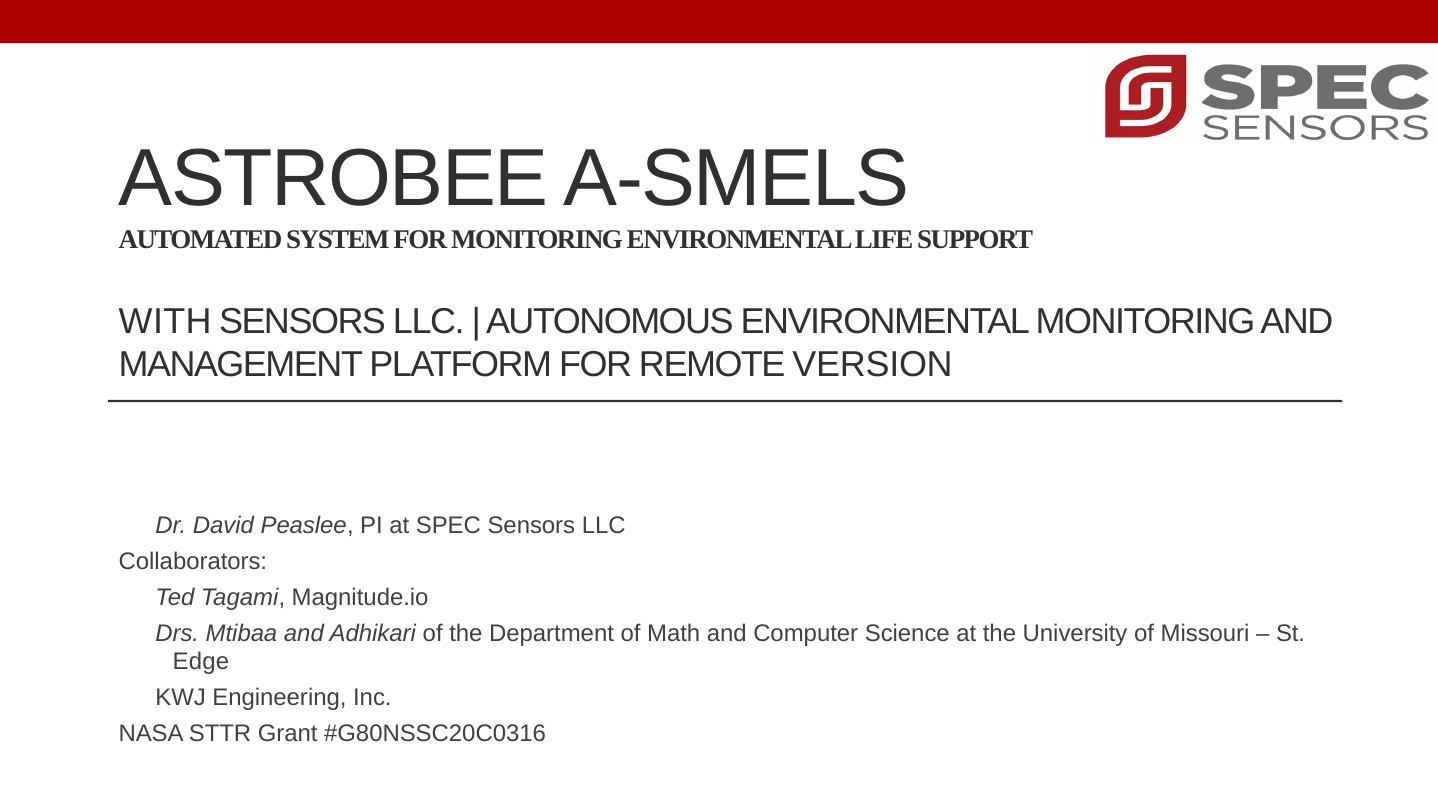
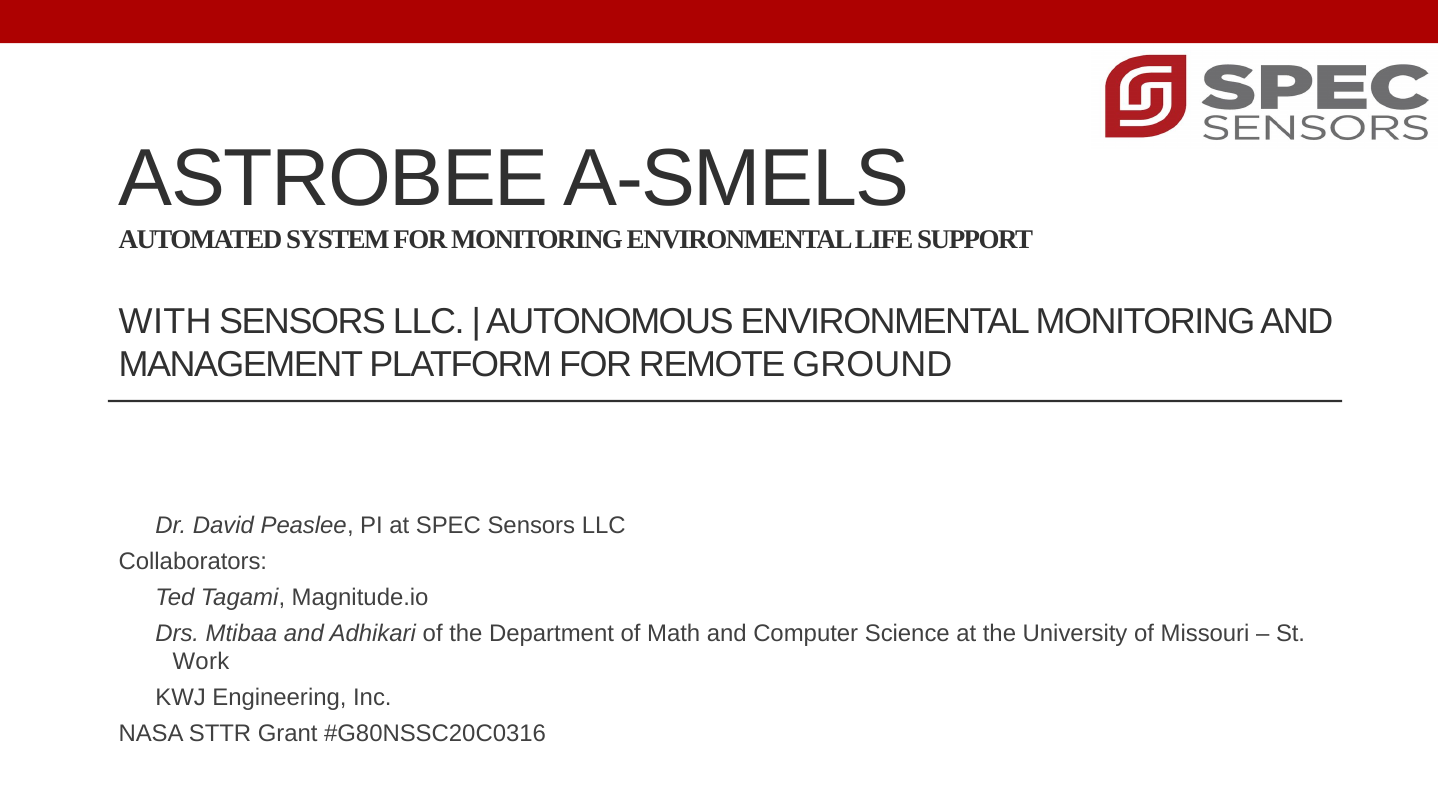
VERSION: VERSION -> GROUND (872, 365)
Edge: Edge -> Work (201, 662)
